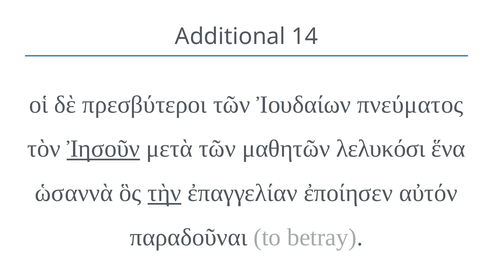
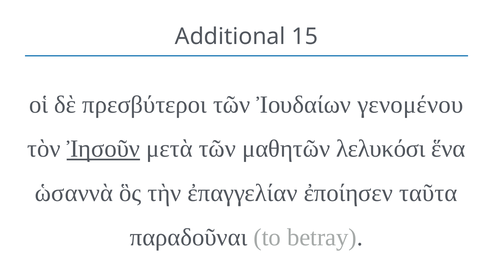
14: 14 -> 15 (305, 37)
πνεύματος: πνεύματος -> γενομένου (410, 105)
τὴν underline: present -> none (164, 193)
αὐτόν: αὐτόν -> ταῦτα (428, 193)
